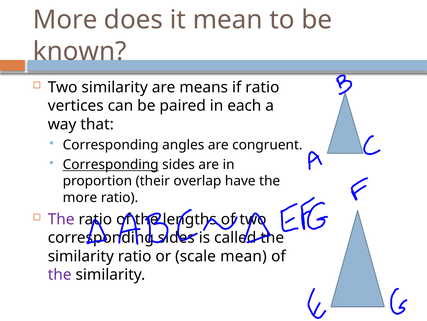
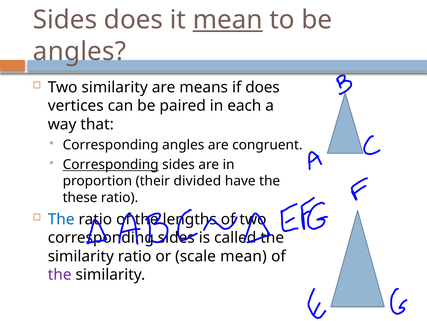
More: More -> Sides (65, 20)
mean underline: none -> present (228, 20)
known: known -> angles (80, 51)
if ratio: ratio -> does (262, 87)
overlap: overlap -> divided (197, 181)
more: more -> these (80, 197)
The colour: purple -> blue (61, 219)
